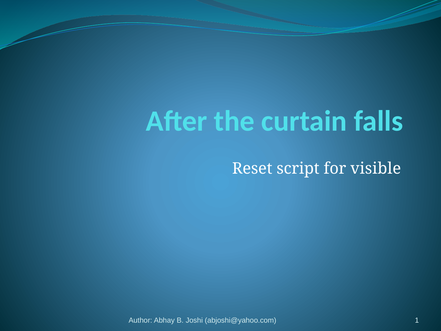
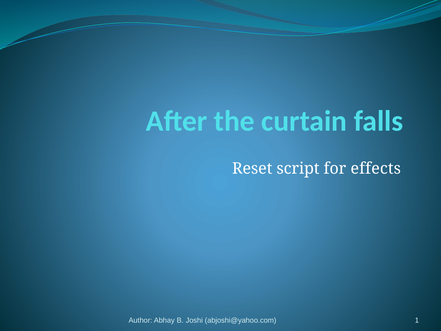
visible: visible -> effects (376, 169)
